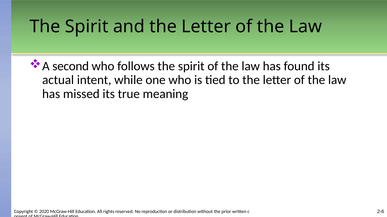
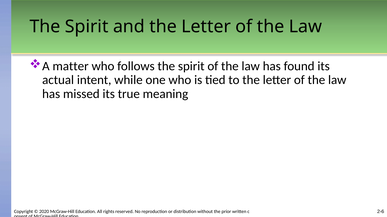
second: second -> matter (71, 66)
